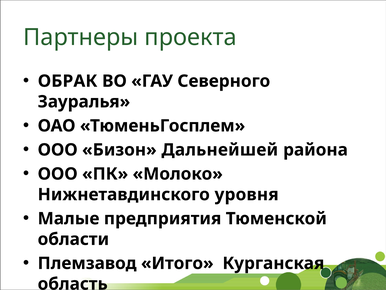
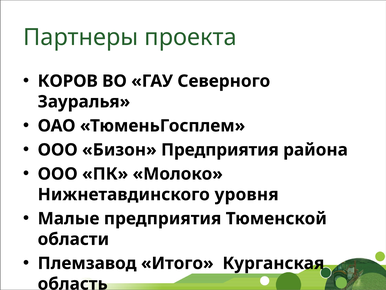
ОБРАК: ОБРАК -> КОРОВ (68, 81)
Бизон Дальнейшей: Дальнейшей -> Предприятия (220, 150)
